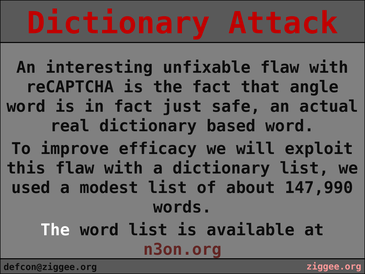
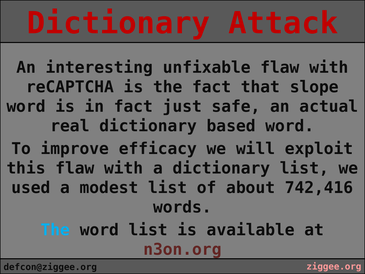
angle: angle -> slope (314, 87)
147,990: 147,990 -> 742,416 (319, 188)
The colour: white -> light blue (55, 230)
